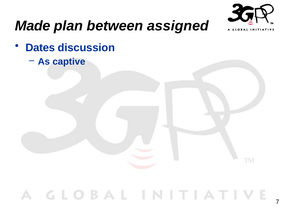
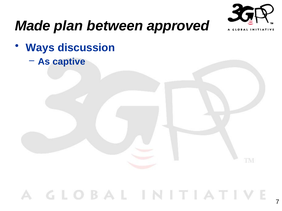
assigned: assigned -> approved (178, 26)
Dates: Dates -> Ways (40, 48)
